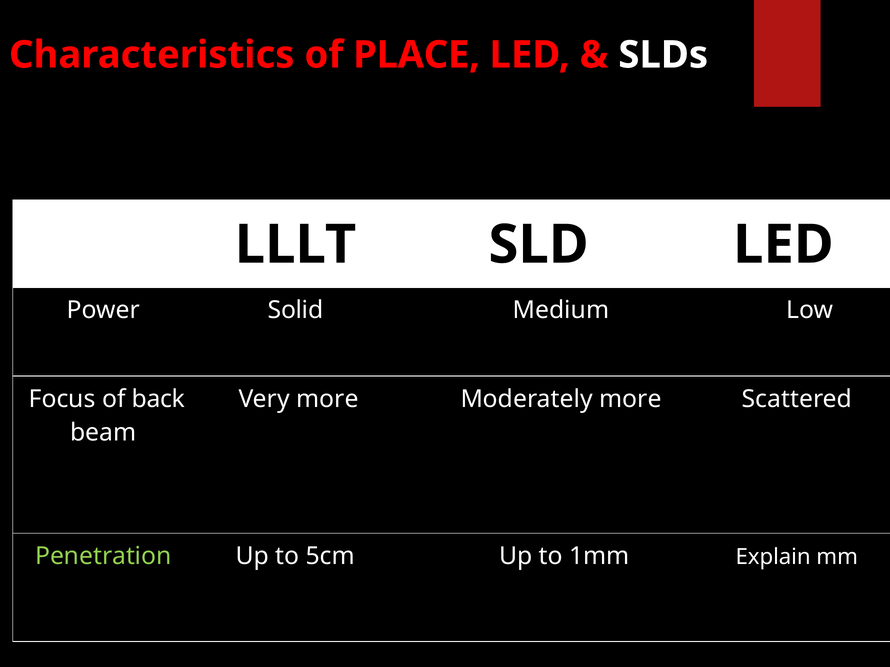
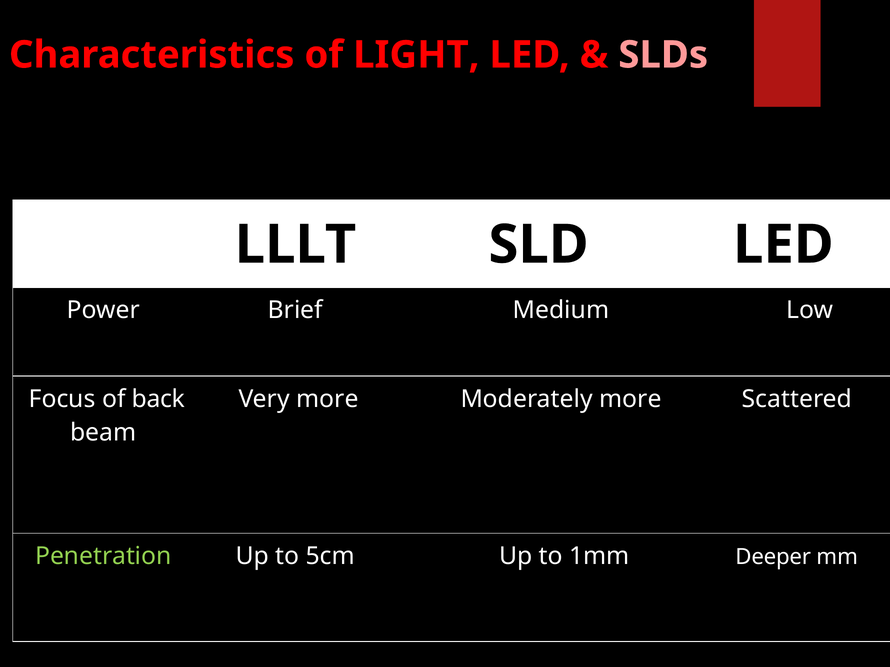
PLACE: PLACE -> LIGHT (416, 55)
SLDs colour: white -> pink (663, 55)
Solid: Solid -> Brief (295, 310)
Explain: Explain -> Deeper (773, 557)
